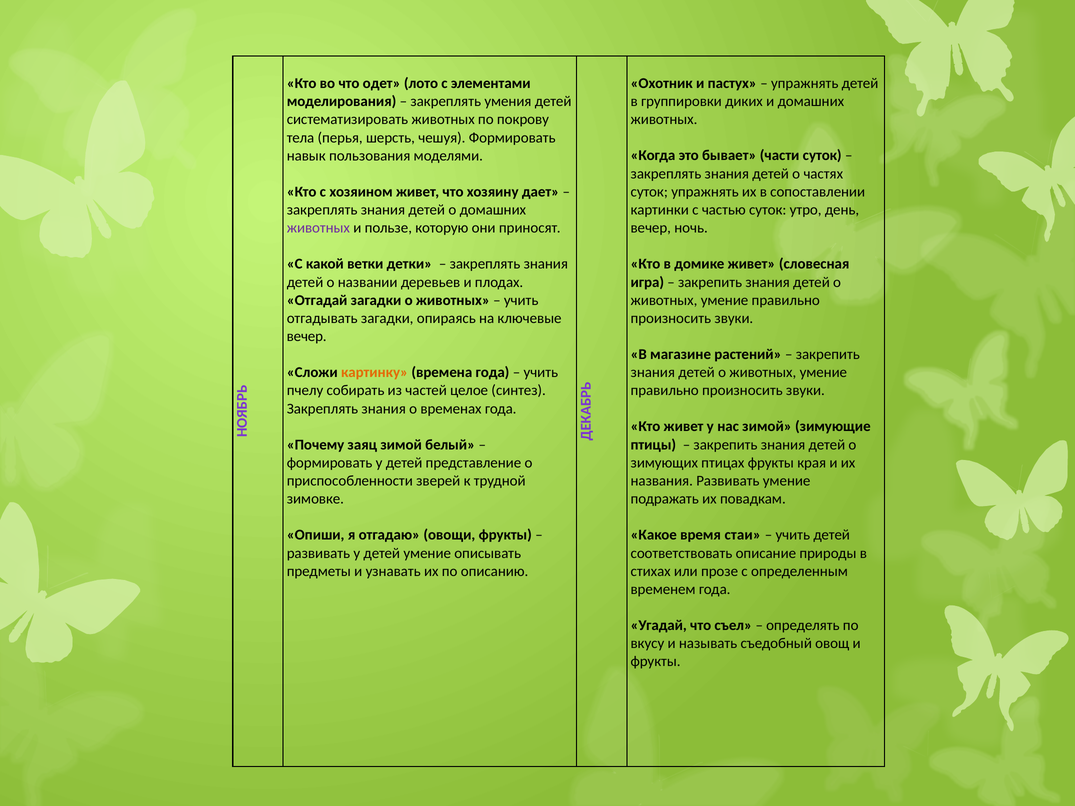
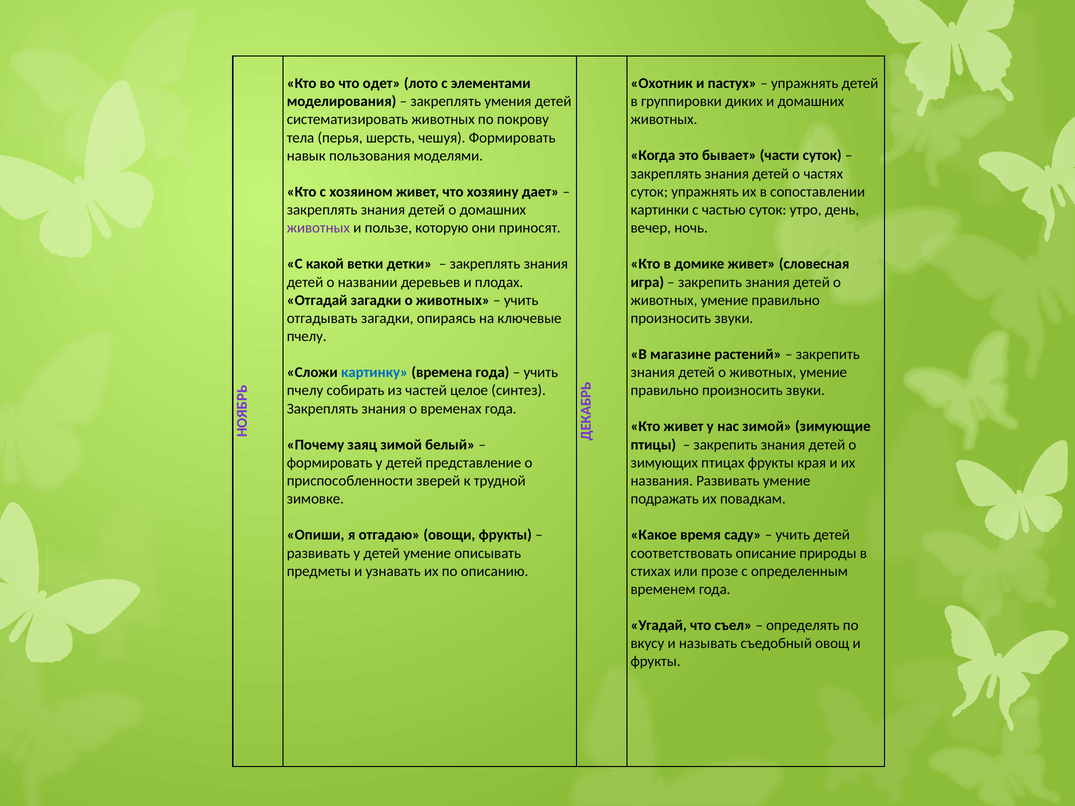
вечер: вечер -> пчелу (307, 337)
картинку colour: orange -> blue (375, 373)
стаи: стаи -> саду (743, 535)
